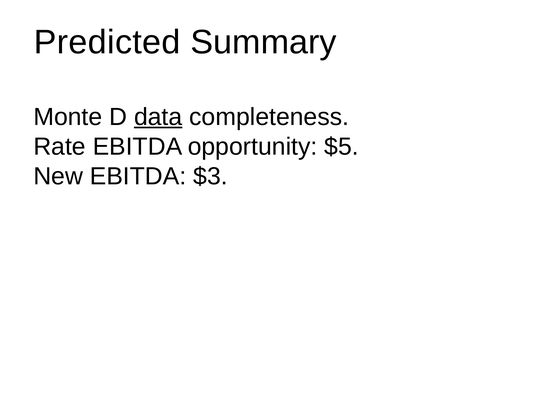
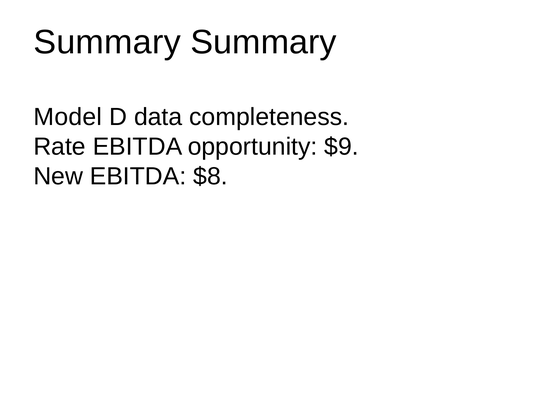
Predicted: Predicted -> Summary (107, 42)
Monte: Monte -> Model (68, 117)
data underline: present -> none (158, 117)
$5: $5 -> $9 (341, 147)
$3: $3 -> $8 (211, 177)
